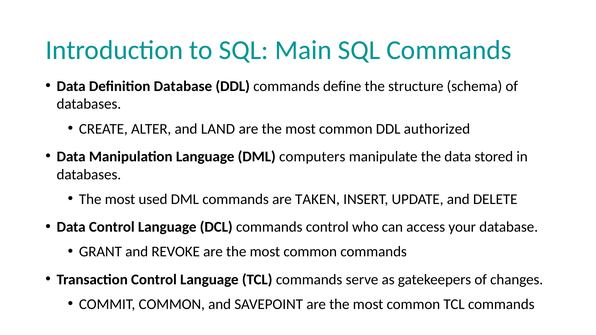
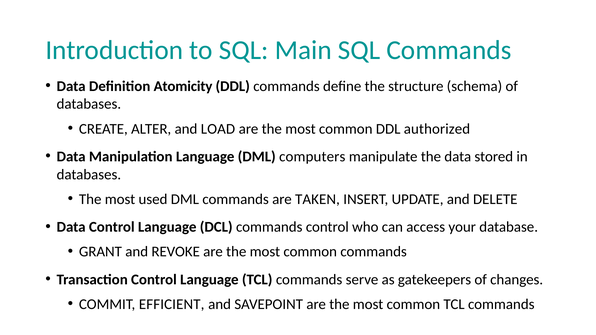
Definition Database: Database -> Atomicity (183, 86)
LAND: LAND -> LOAD (218, 129)
COMMIT COMMON: COMMON -> EFFICIENT (172, 304)
